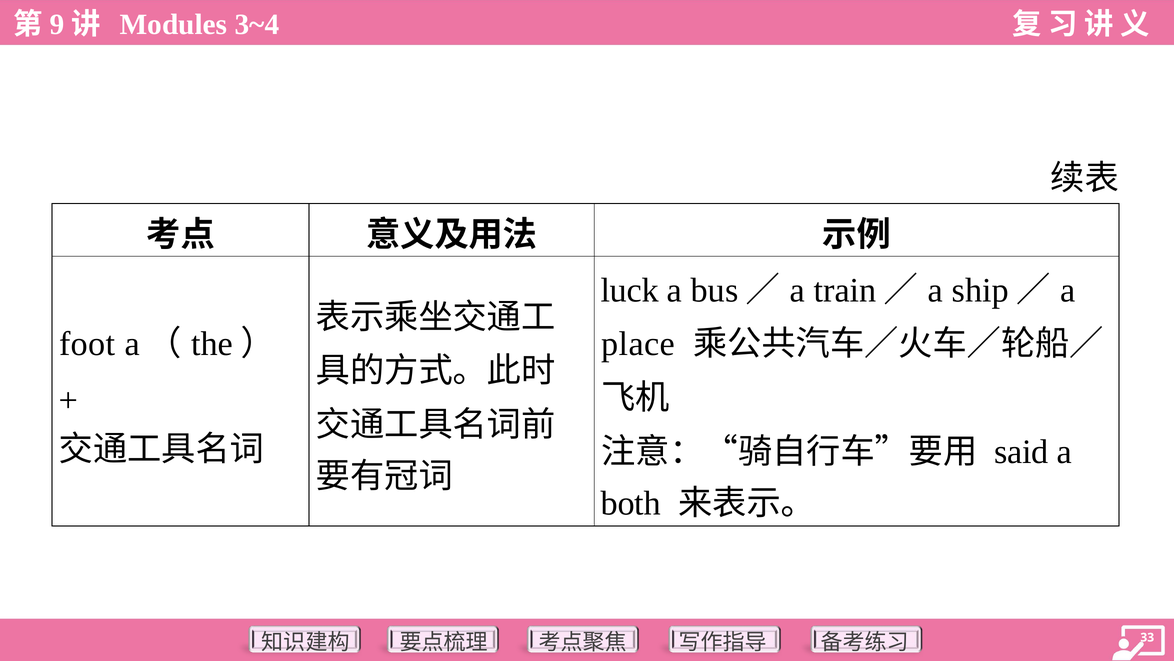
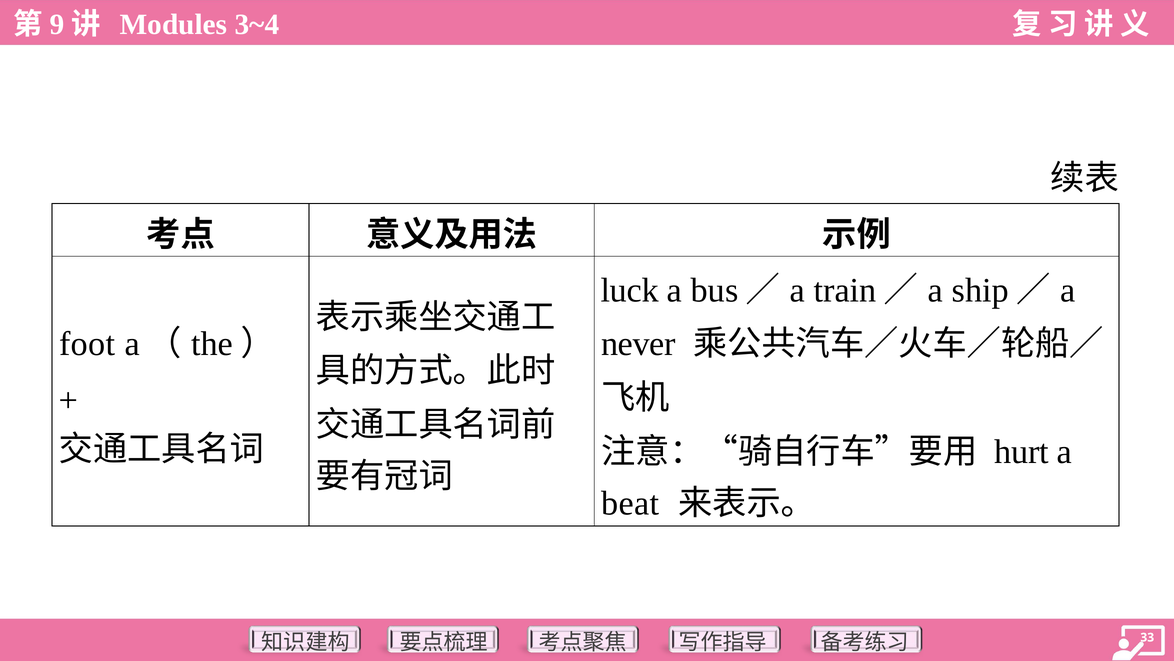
place: place -> never (638, 344)
said: said -> hurt (1022, 451)
both: both -> beat (630, 503)
